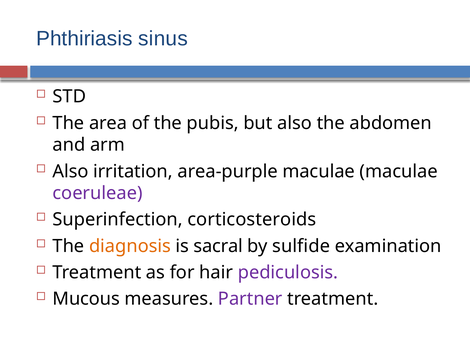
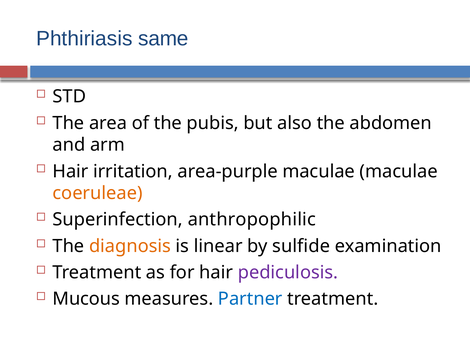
sinus: sinus -> same (163, 39)
Also: Also -> Hair (70, 172)
coeruleae colour: purple -> orange (98, 193)
corticosteroids: corticosteroids -> anthropophilic (252, 220)
sacral: sacral -> linear (218, 246)
Partner colour: purple -> blue (250, 299)
